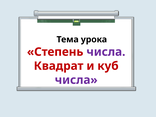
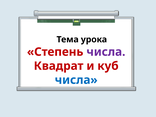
числа colour: purple -> blue (76, 80)
